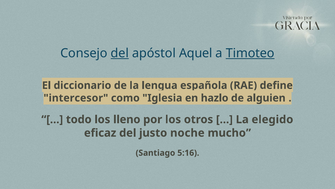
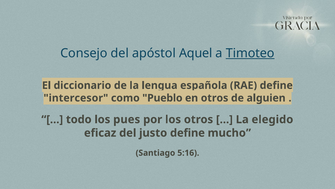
del underline: present -> none (120, 53)
Iglesia: Iglesia -> Pueblo (162, 98)
en hazlo: hazlo -> otros (215, 98)
lleno: lleno -> pues (127, 119)
justo noche: noche -> define (187, 133)
